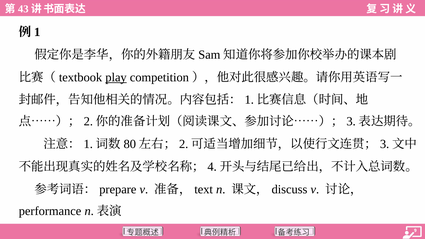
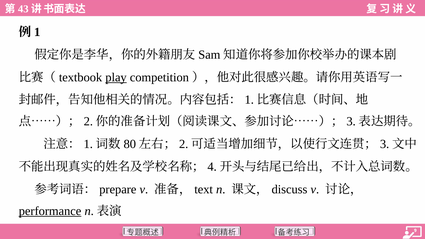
performance underline: none -> present (50, 211)
